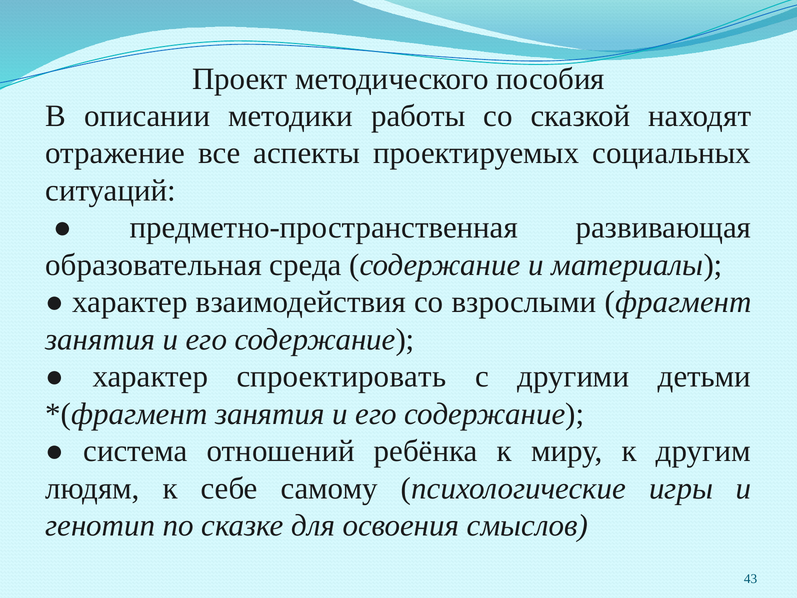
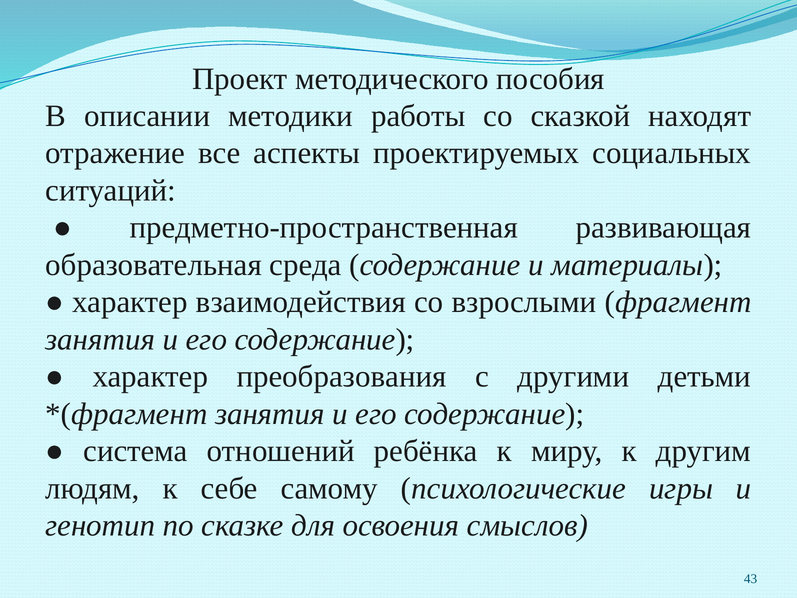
спроектировать: спроектировать -> преобразования (342, 376)
